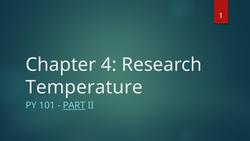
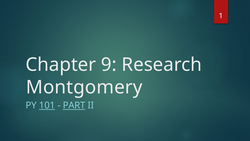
4: 4 -> 9 (109, 65)
Temperature: Temperature -> Montgomery (84, 87)
101 underline: none -> present (47, 105)
